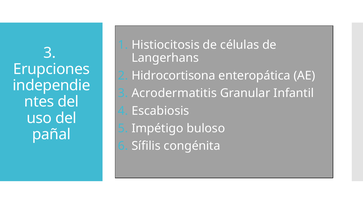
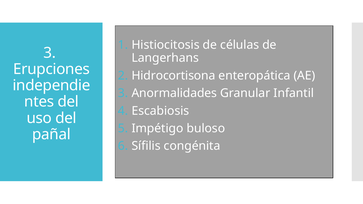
Acrodermatitis: Acrodermatitis -> Anormalidades (174, 93)
